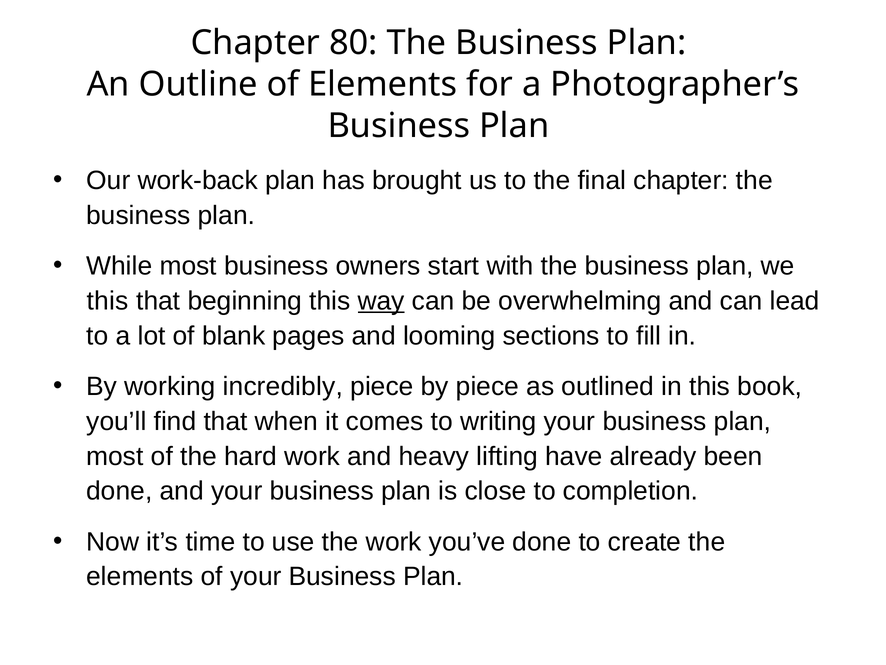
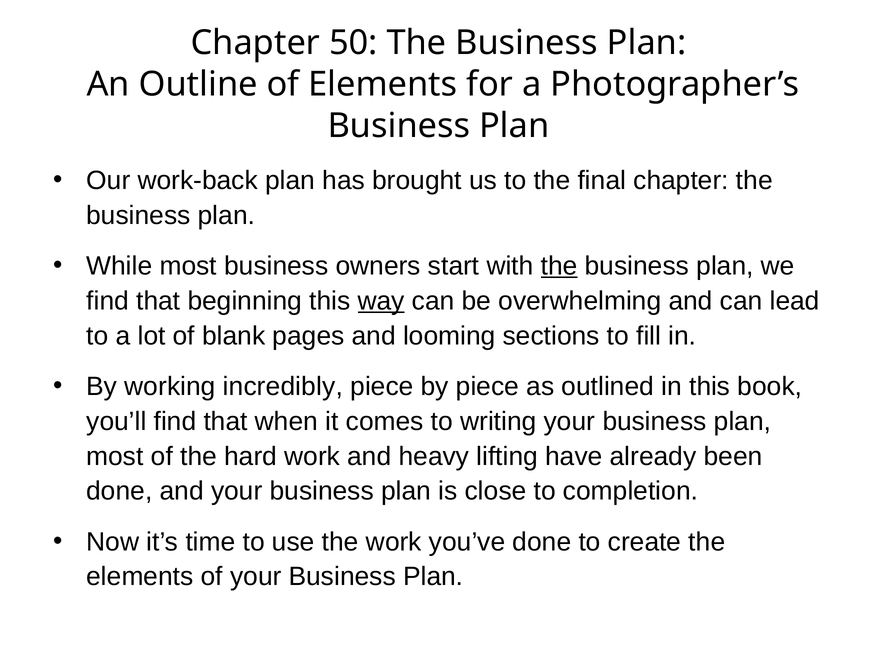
80: 80 -> 50 (353, 43)
the underline: none -> present (559, 266)
this: this -> find (108, 301)
